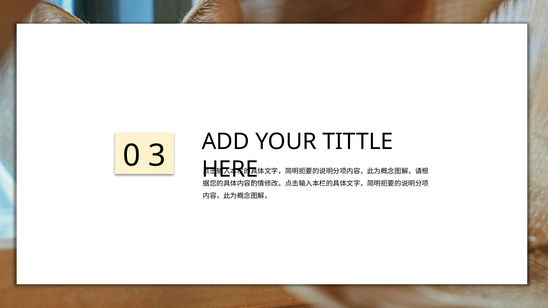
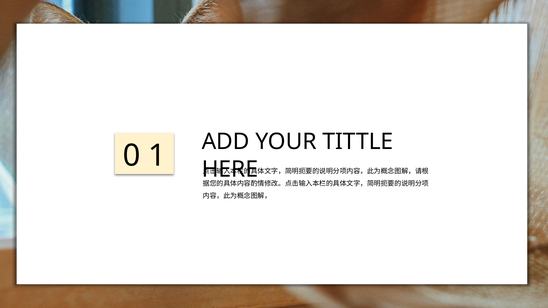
3: 3 -> 1 (157, 156)
